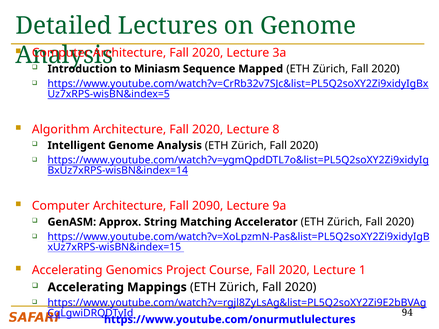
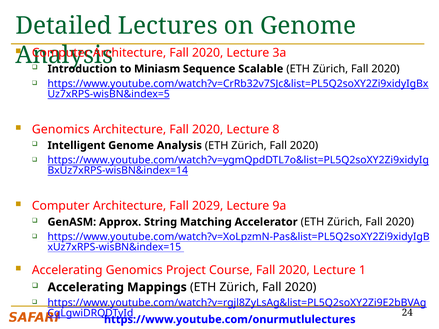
Mapped: Mapped -> Scalable (261, 69)
Algorithm: Algorithm -> Genomics (61, 129)
2090: 2090 -> 2029 (208, 206)
94: 94 -> 24 (407, 313)
